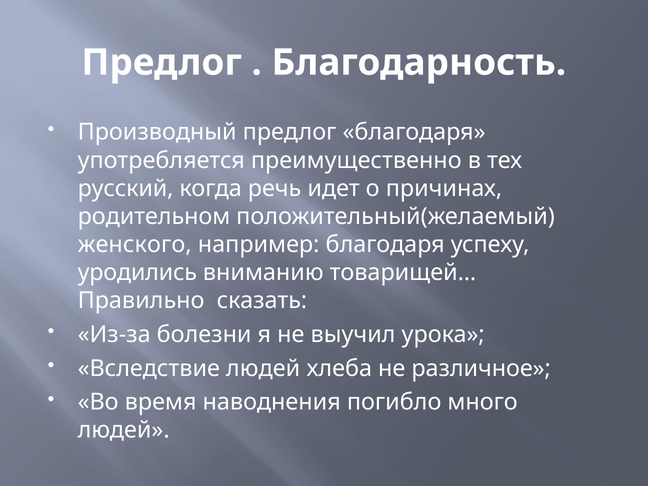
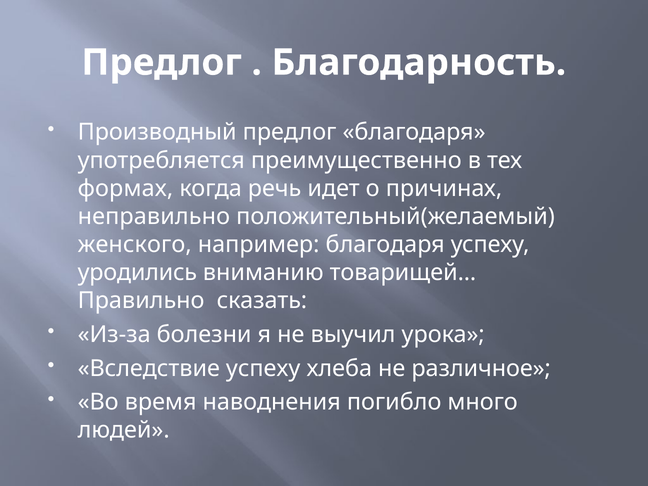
русский: русский -> формах (125, 188)
родительном: родительном -> неправильно (154, 216)
Вследствие людей: людей -> успеху (263, 368)
